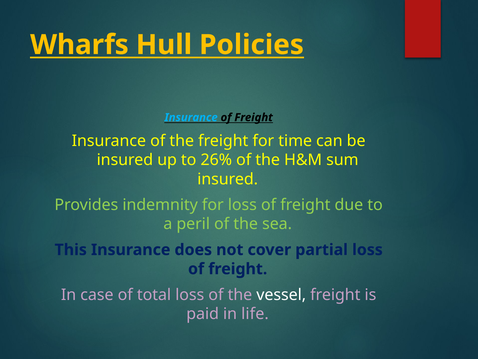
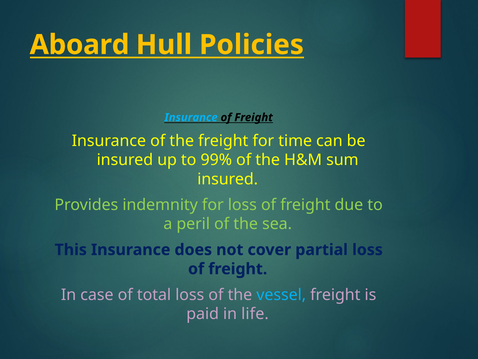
Wharfs: Wharfs -> Aboard (80, 45)
26%: 26% -> 99% (216, 160)
vessel colour: white -> light blue (281, 294)
